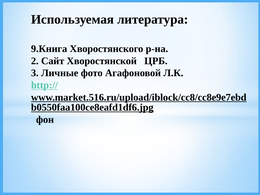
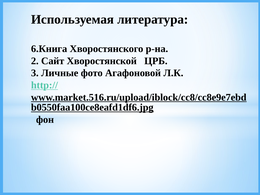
9.Книга: 9.Книга -> 6.Книга (49, 49)
